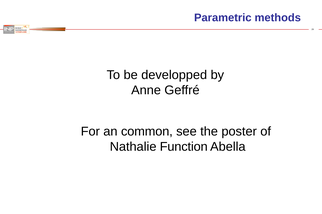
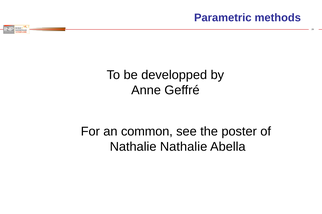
Nathalie Function: Function -> Nathalie (184, 147)
